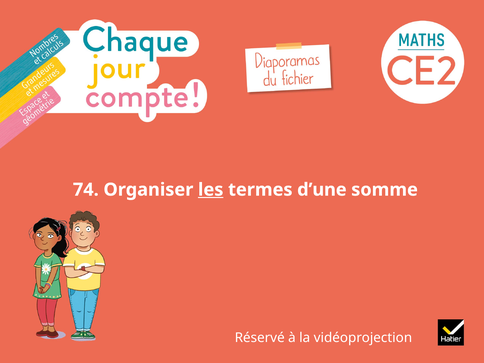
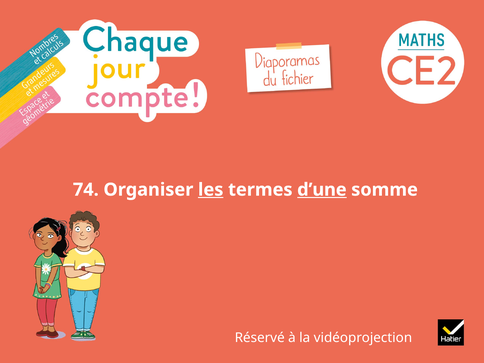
d’une underline: none -> present (322, 190)
